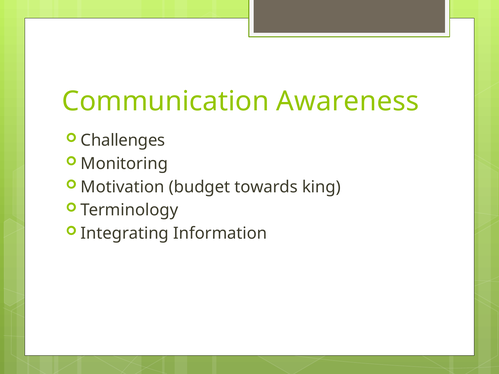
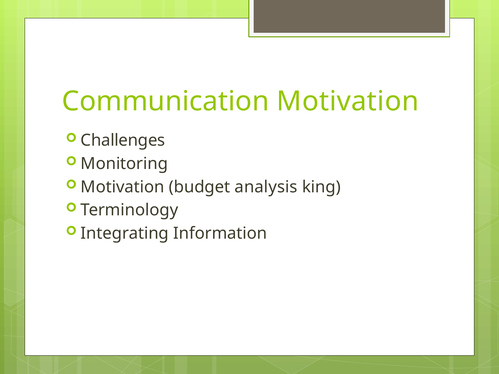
Communication Awareness: Awareness -> Motivation (348, 101)
towards: towards -> analysis (266, 187)
